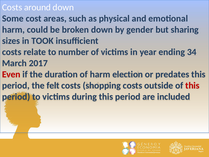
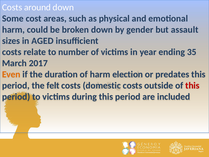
sharing: sharing -> assault (185, 30)
TOOK: TOOK -> AGED (42, 41)
34: 34 -> 35 (192, 52)
Even colour: red -> orange (11, 74)
shopping: shopping -> domestic (102, 85)
